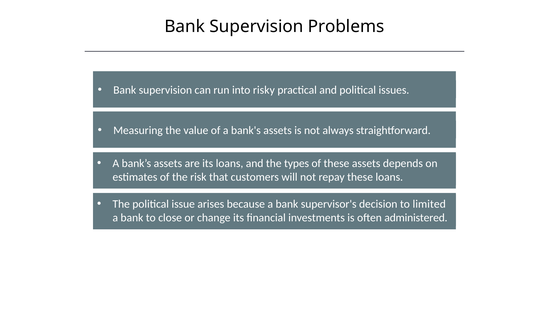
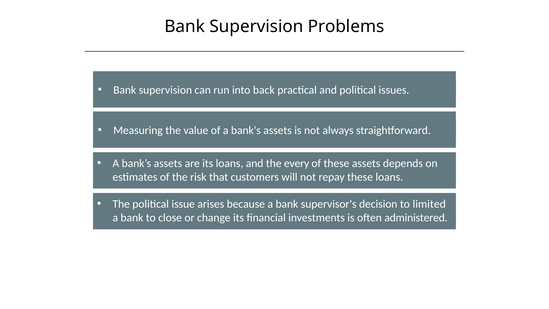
risky: risky -> back (264, 90)
types: types -> every (297, 163)
